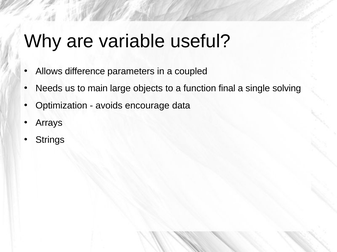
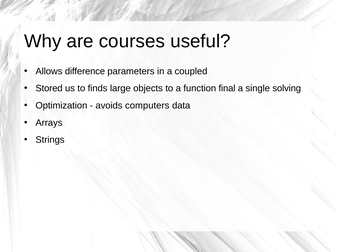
variable: variable -> courses (132, 41)
Needs: Needs -> Stored (49, 89)
main: main -> finds (98, 89)
encourage: encourage -> computers (147, 106)
